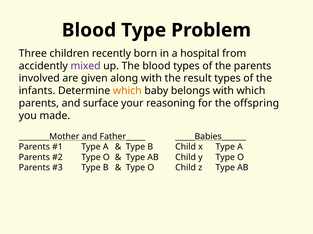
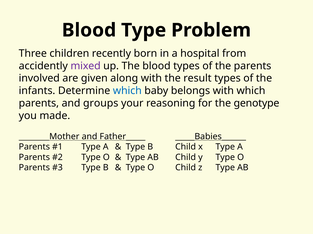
which colour: orange -> blue (127, 91)
surface: surface -> groups (101, 104)
offspring: offspring -> genotype (257, 104)
